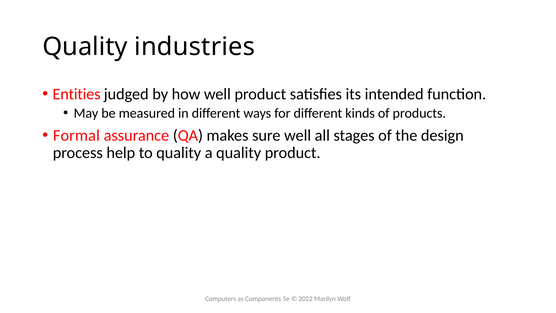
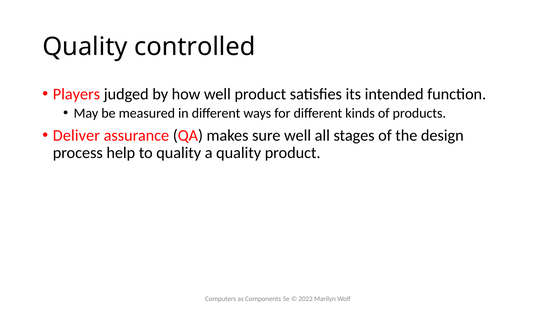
industries: industries -> controlled (195, 47)
Entities: Entities -> Players (76, 94)
Formal: Formal -> Deliver (76, 135)
